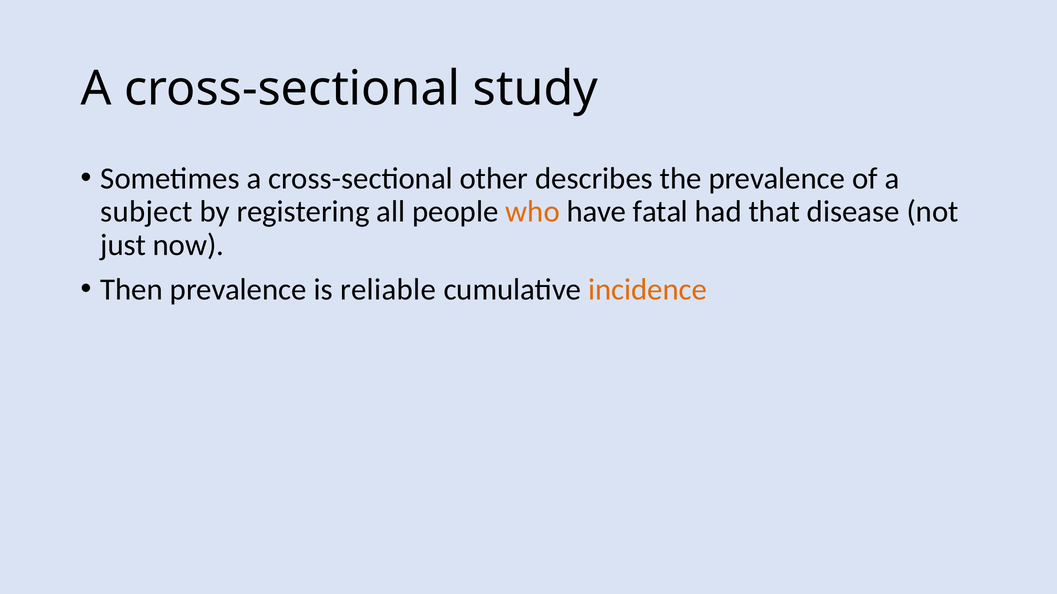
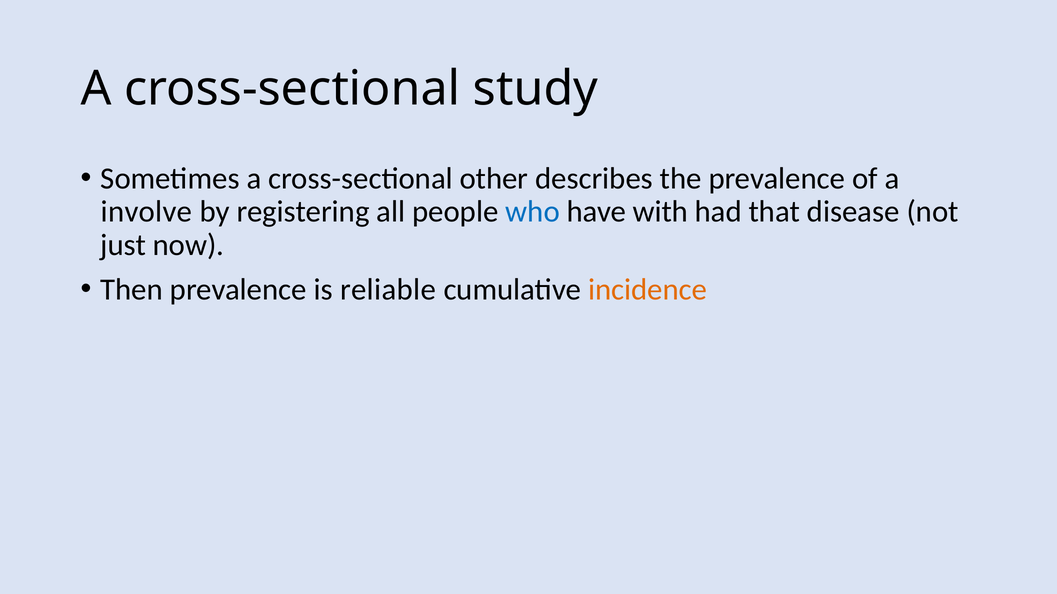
subject: subject -> involve (147, 212)
who colour: orange -> blue (533, 212)
fatal: fatal -> with (660, 212)
